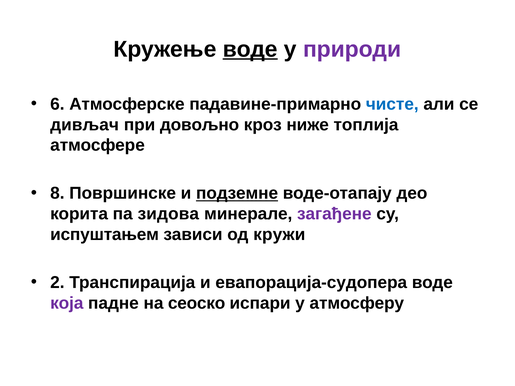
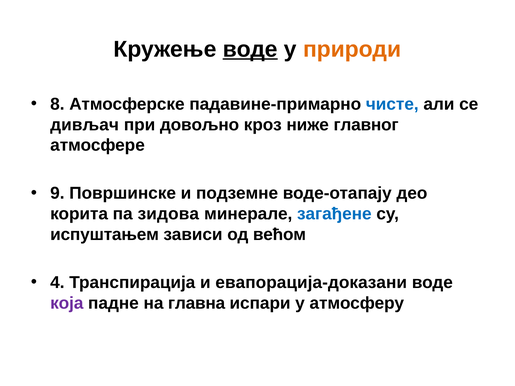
природи colour: purple -> orange (352, 49)
6: 6 -> 8 (57, 104)
топлија: топлија -> главног (366, 125)
8: 8 -> 9 (57, 193)
подземне underline: present -> none (237, 193)
загађене colour: purple -> blue (334, 214)
кружи: кружи -> већом (279, 235)
2: 2 -> 4 (57, 283)
евапорација-судопера: евапорација-судопера -> евапорација-доказани (311, 283)
сeоско: сeоско -> главна (197, 303)
